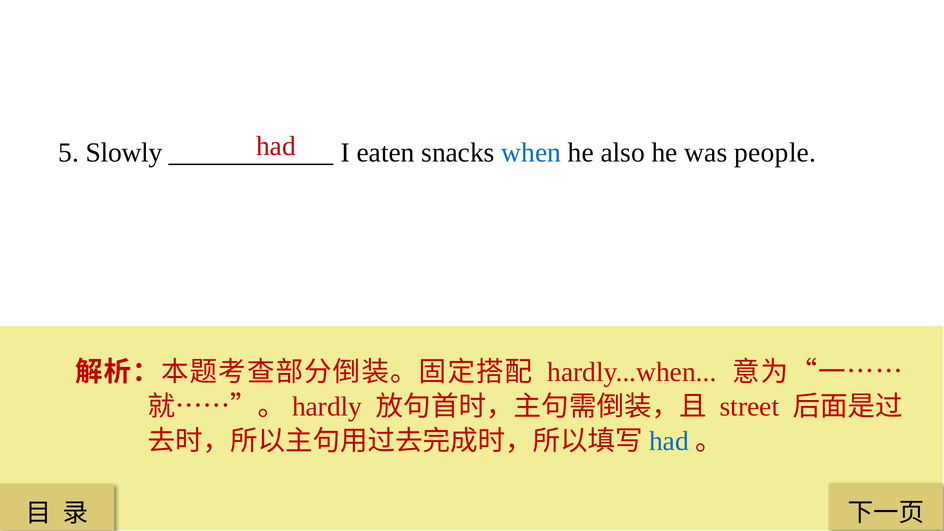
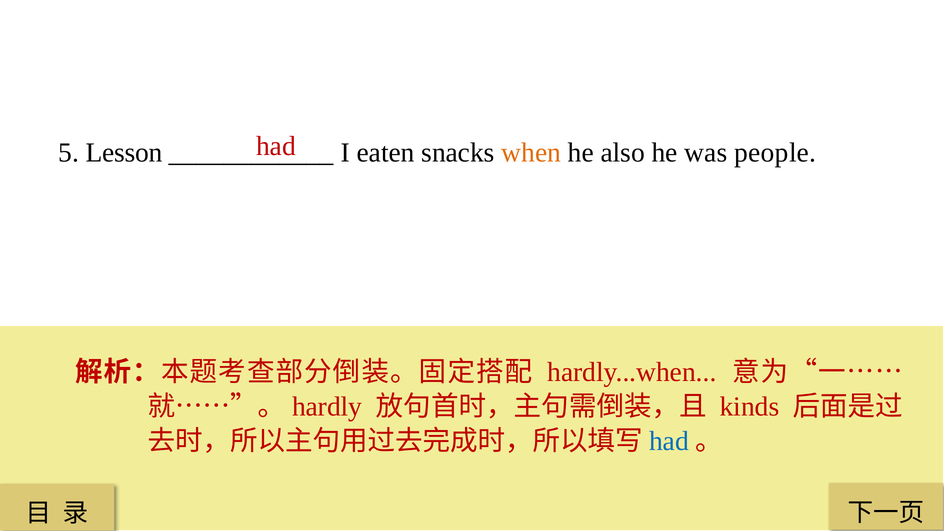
Slowly: Slowly -> Lesson (124, 153)
when colour: blue -> orange (531, 153)
street: street -> kinds (750, 407)
